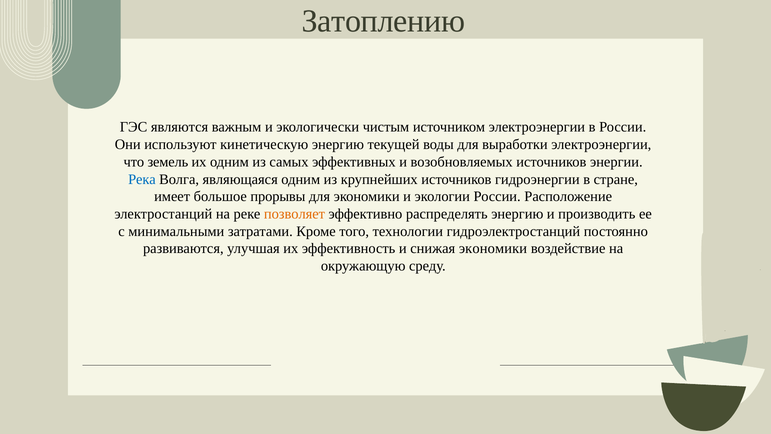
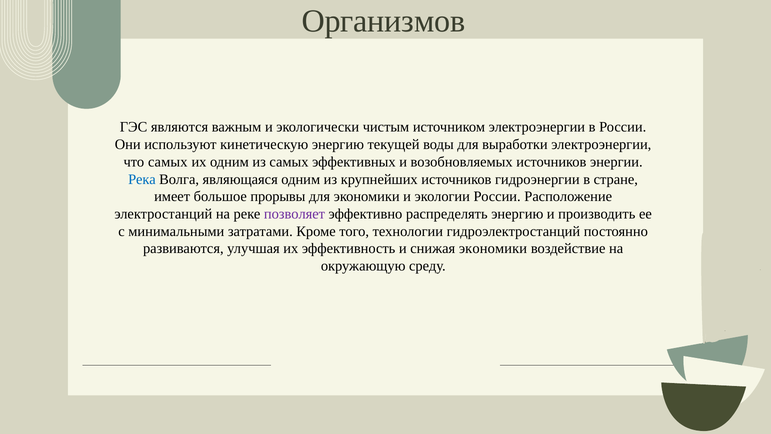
Затоплению: Затоплению -> Организмов (383, 21)
что земель: земель -> самых (168, 162)
позволяет colour: orange -> purple (294, 214)
